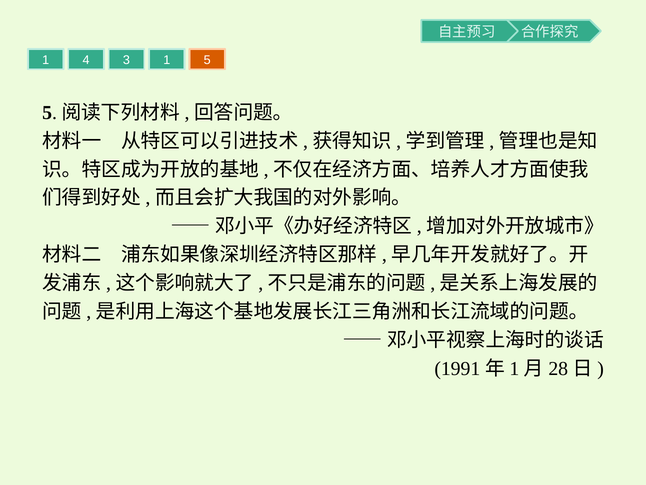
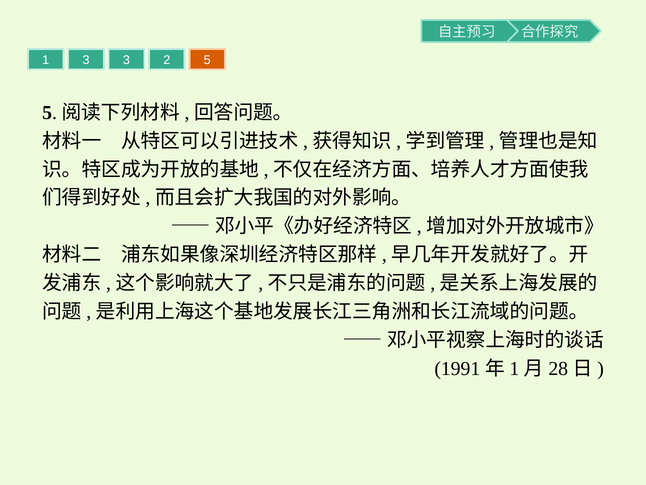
1 4: 4 -> 3 (86, 60)
3 1: 1 -> 2 (167, 60)
